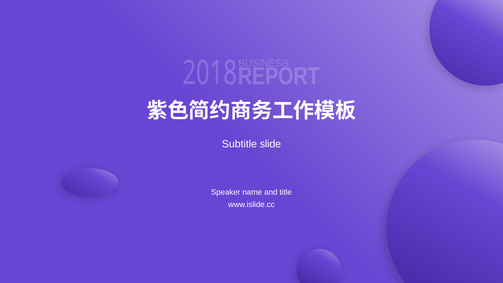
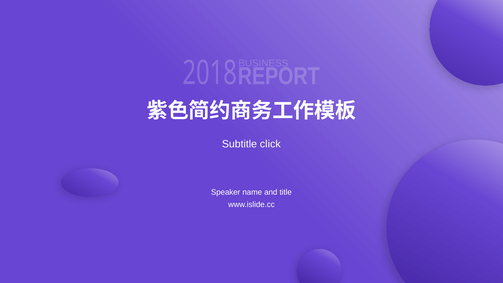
slide: slide -> click (270, 144)
